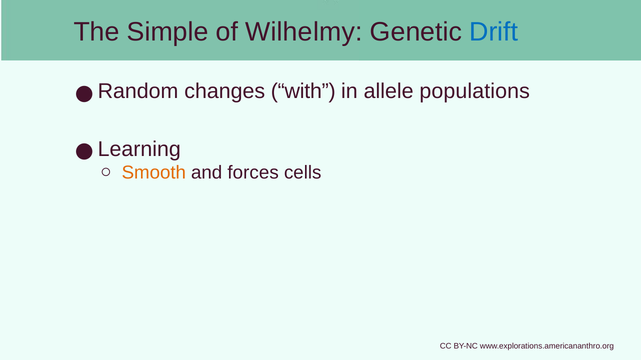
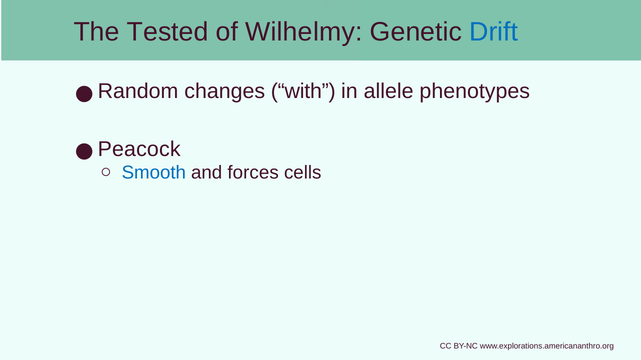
Simple: Simple -> Tested (168, 32)
populations: populations -> phenotypes (475, 92)
Learning: Learning -> Peacock (139, 149)
Smooth colour: orange -> blue (154, 173)
